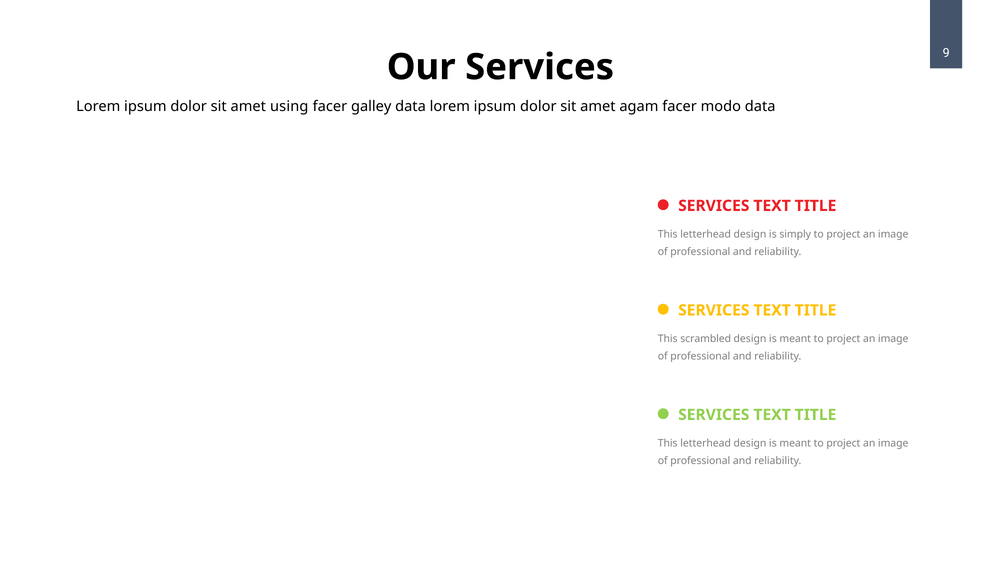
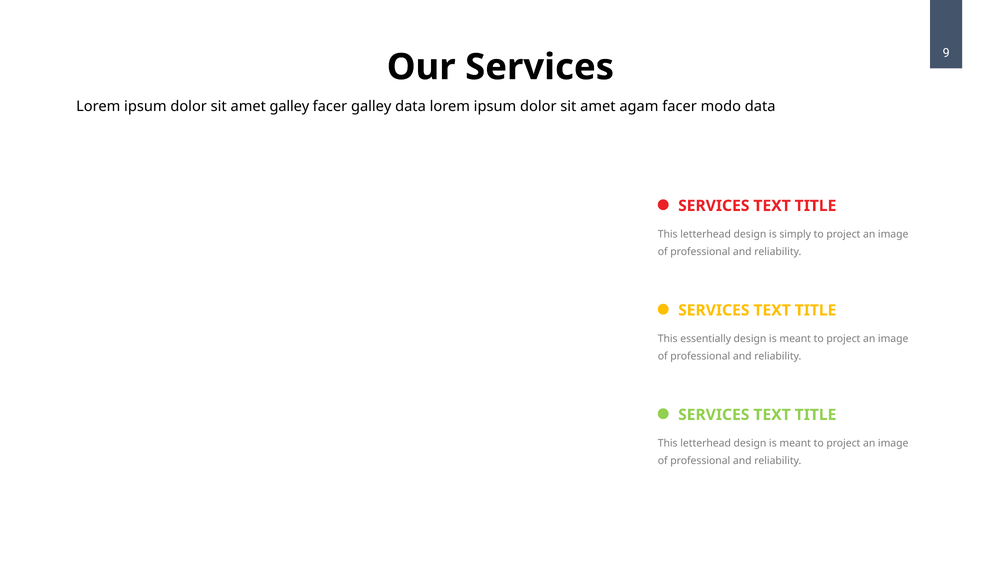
amet using: using -> galley (289, 107)
scrambled: scrambled -> essentially (706, 339)
